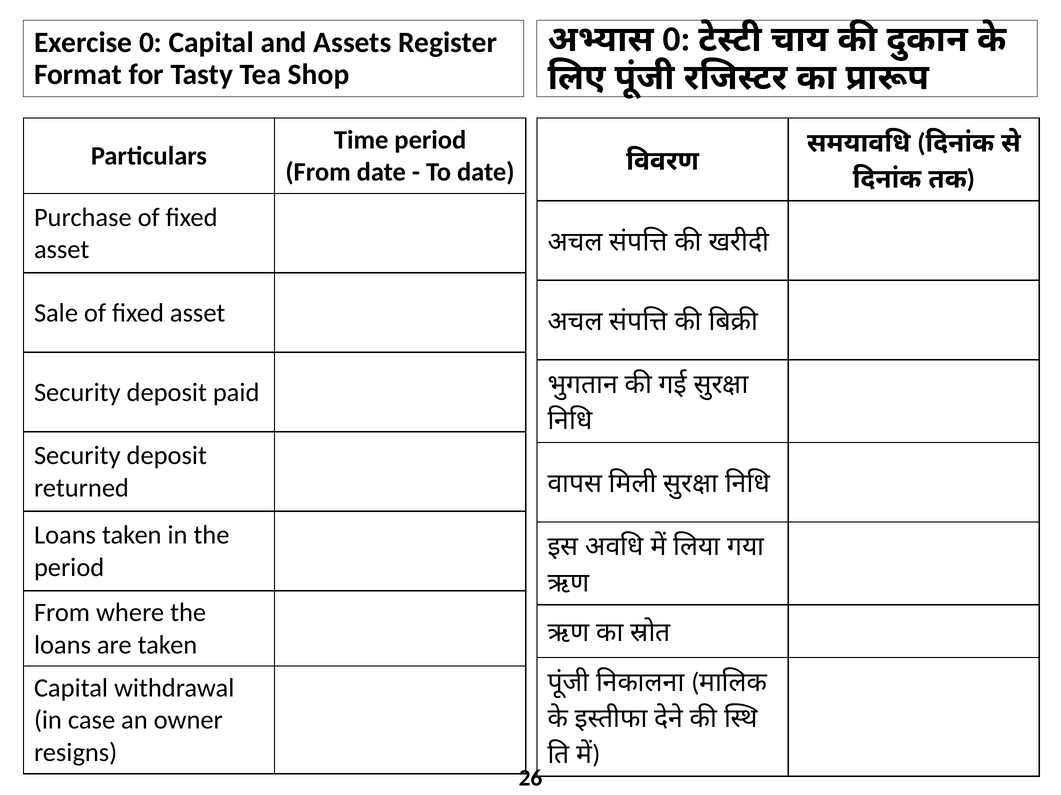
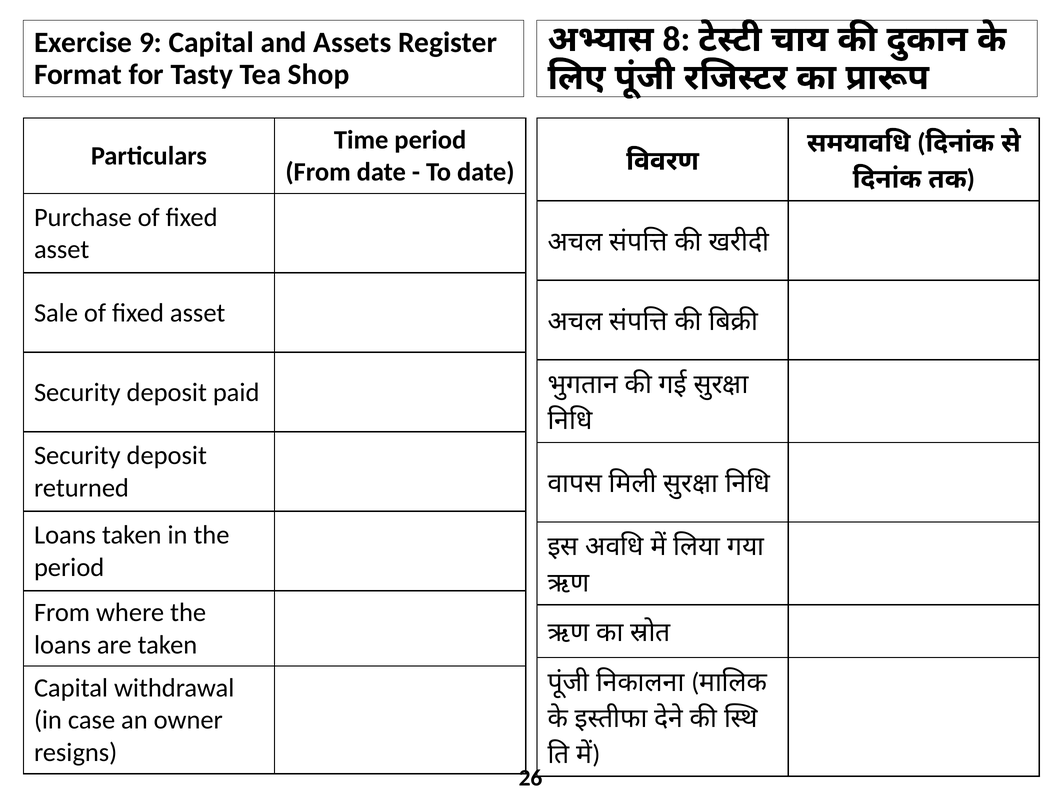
Exercise 0: 0 -> 9 (151, 43)
0: 0 -> 8 (677, 39)
